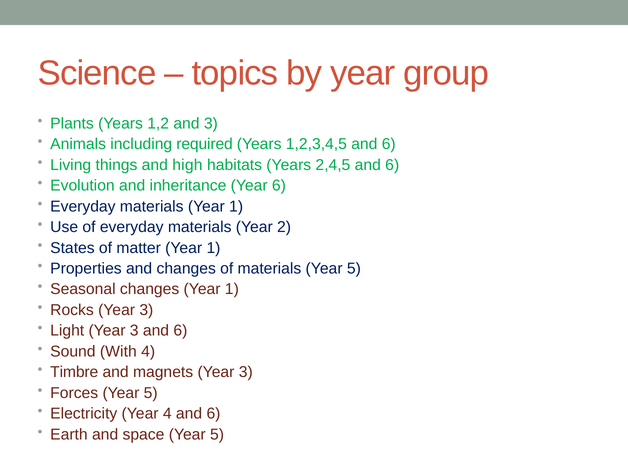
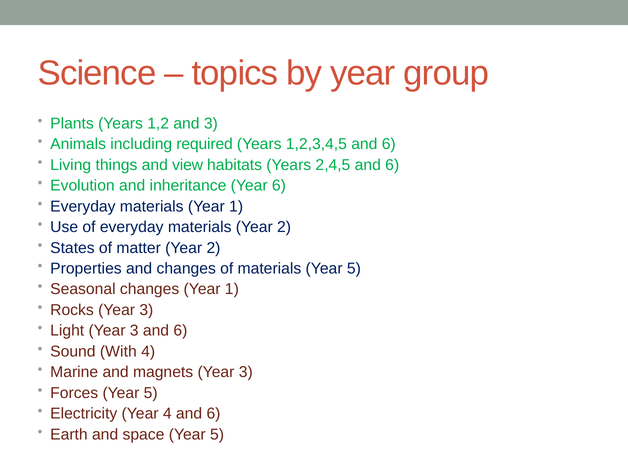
high: high -> view (188, 165)
matter Year 1: 1 -> 2 (214, 248)
Timbre: Timbre -> Marine (74, 372)
